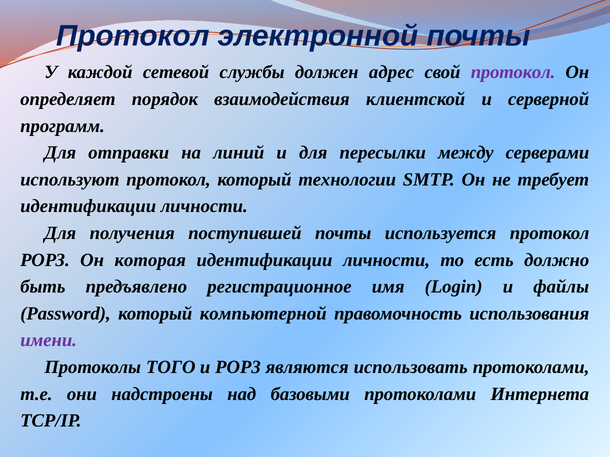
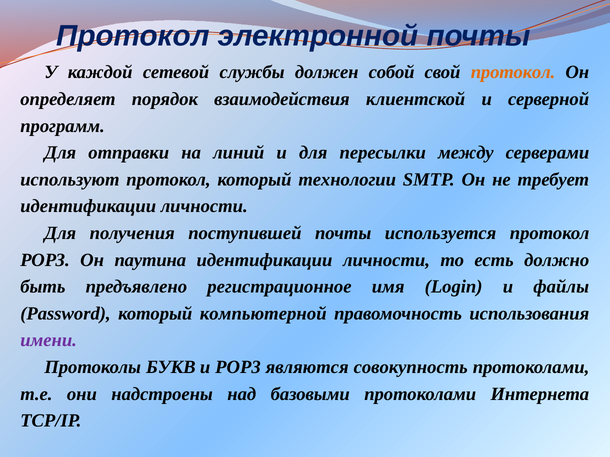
адрес: адрес -> собой (392, 72)
протокол colour: purple -> orange (513, 72)
которая: которая -> паутина (150, 260)
ТОГО: ТОГО -> БУКВ (171, 367)
использовать: использовать -> совокупность (411, 367)
